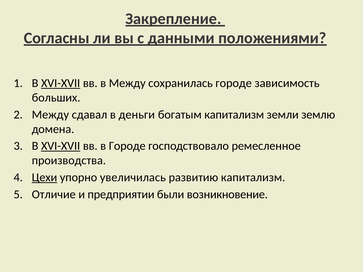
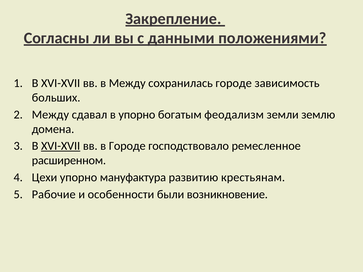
XVI-XVII underline: present -> none (61, 83)
в деньги: деньги -> упорно (137, 115)
богатым капитализм: капитализм -> феодализм (234, 115)
производства: производства -> расширенном (69, 161)
Цехи underline: present -> none (44, 178)
увеличилась: увеличилась -> мануфактура (133, 178)
развитию капитализм: капитализм -> крестьянам (253, 178)
Отличие: Отличие -> Рабочие (54, 194)
предприятии: предприятии -> особенности (121, 194)
